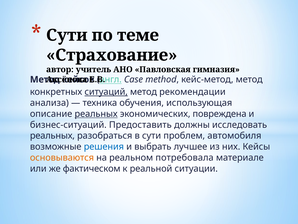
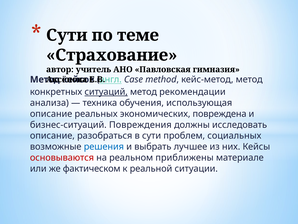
реальных underline: present -> none (96, 114)
Предоставить: Предоставить -> Повреждения (140, 125)
реальных: реальных -> описание (52, 135)
автомобиля: автомобиля -> социальных (234, 135)
основываются colour: orange -> red (62, 157)
потребовала: потребовала -> приближены (185, 157)
